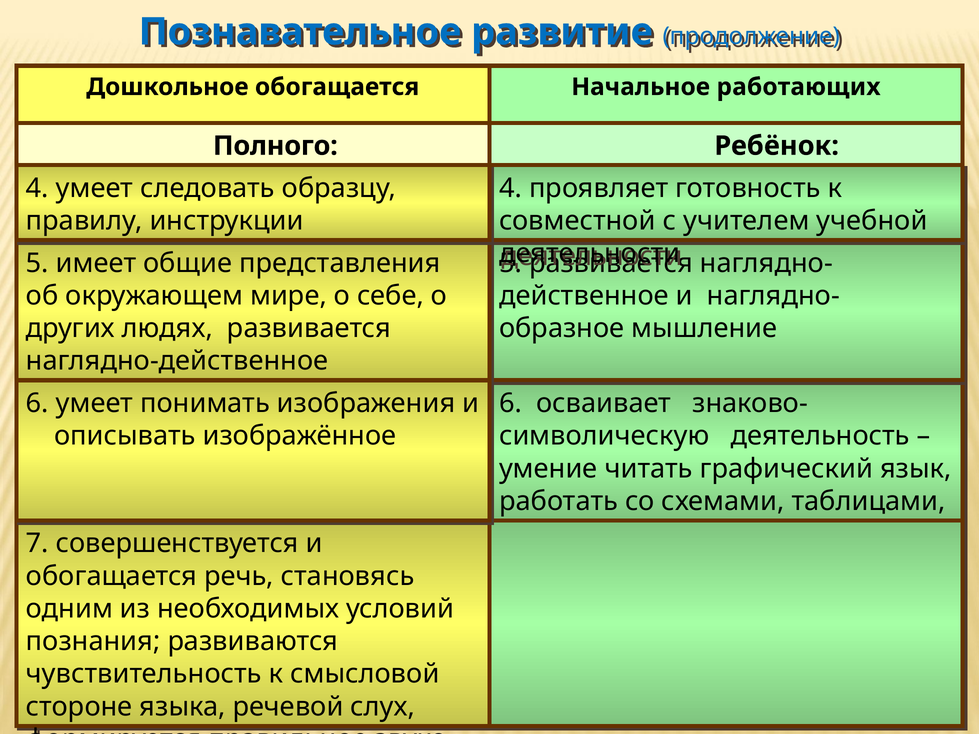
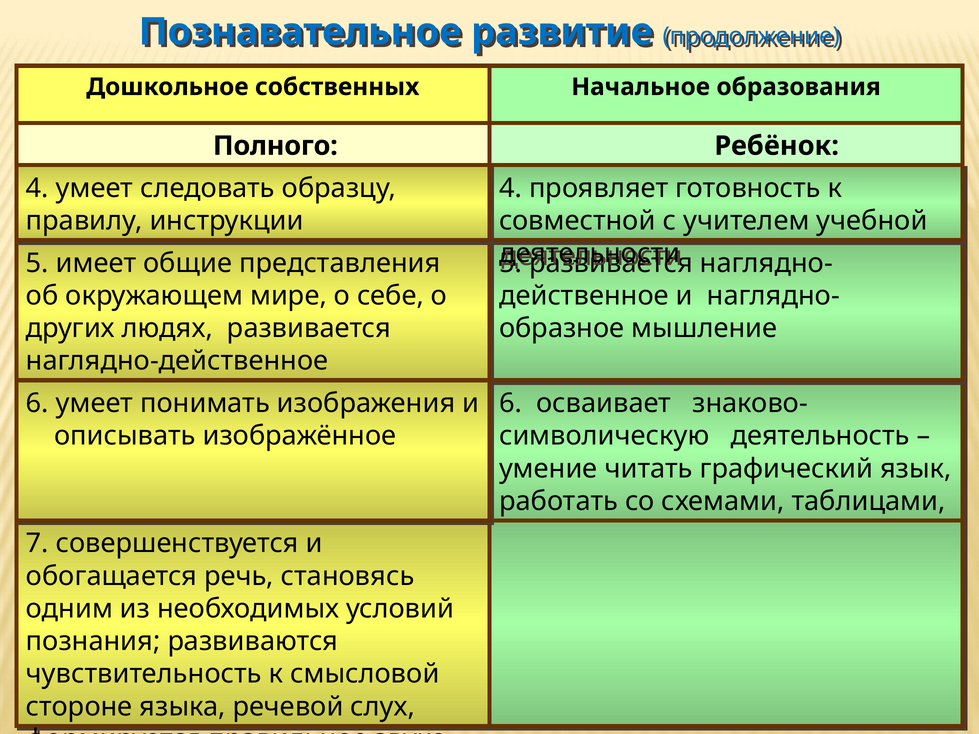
Дошкольное обогащается: обогащается -> собственных (337, 87)
работающих: работающих -> образования (799, 87)
